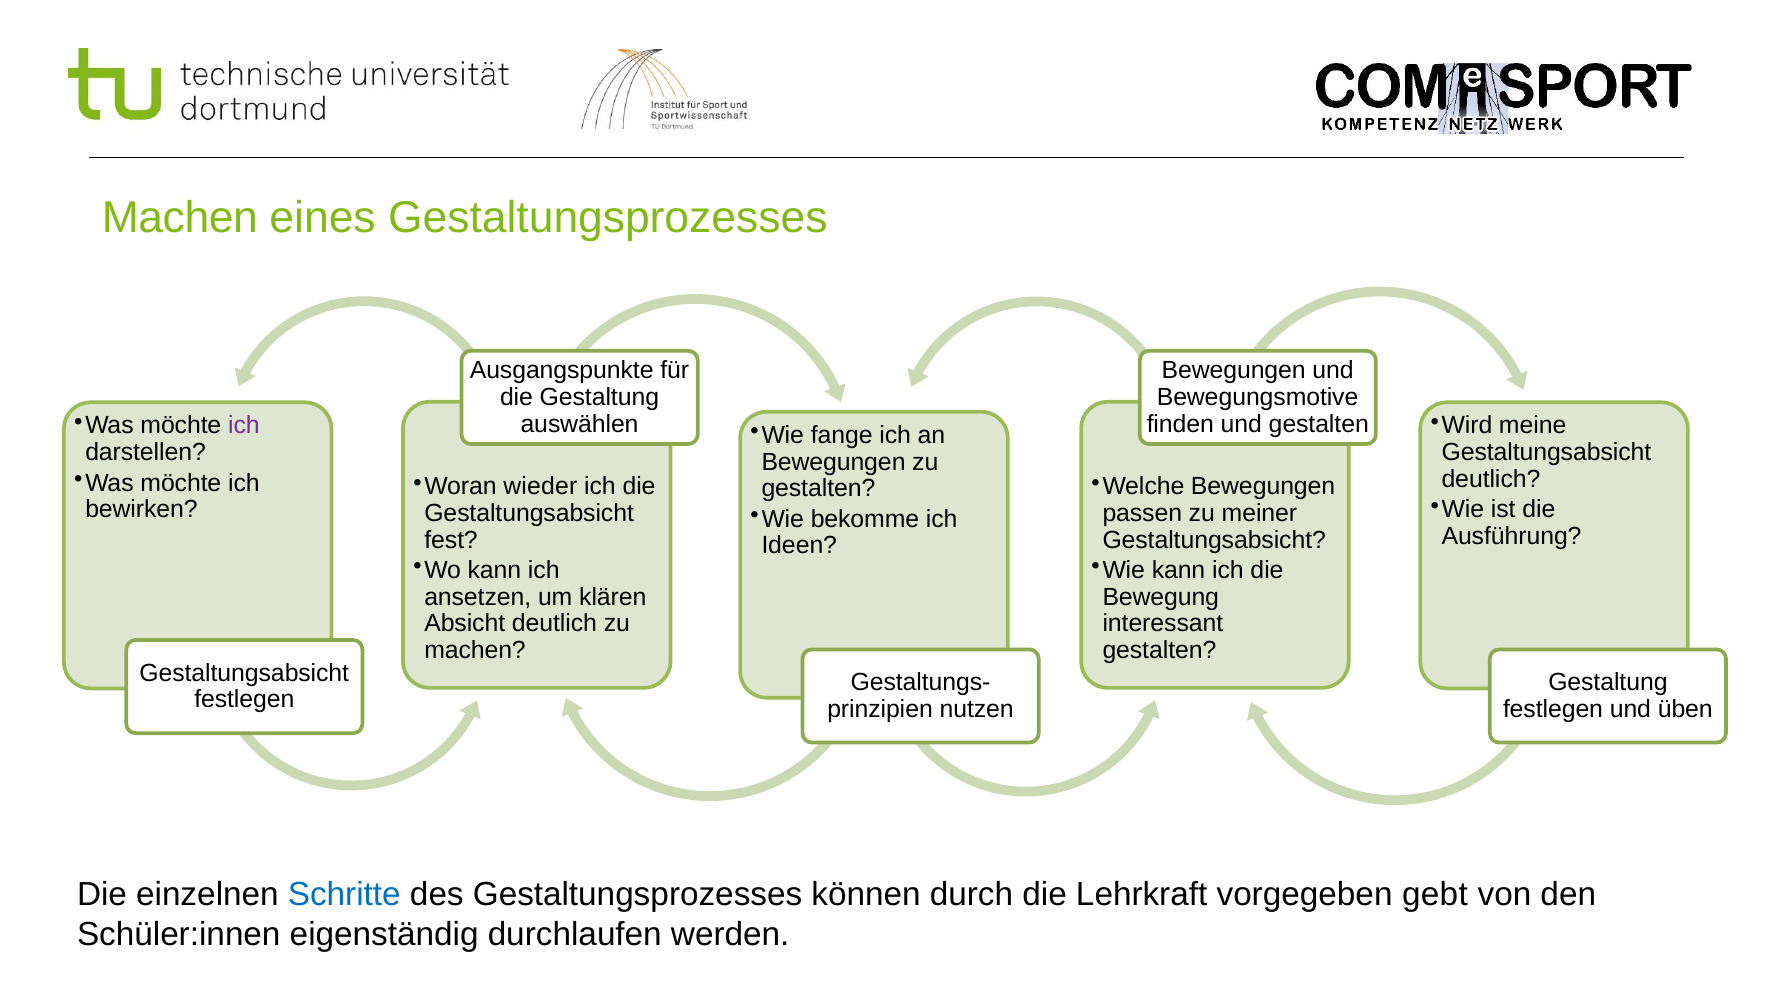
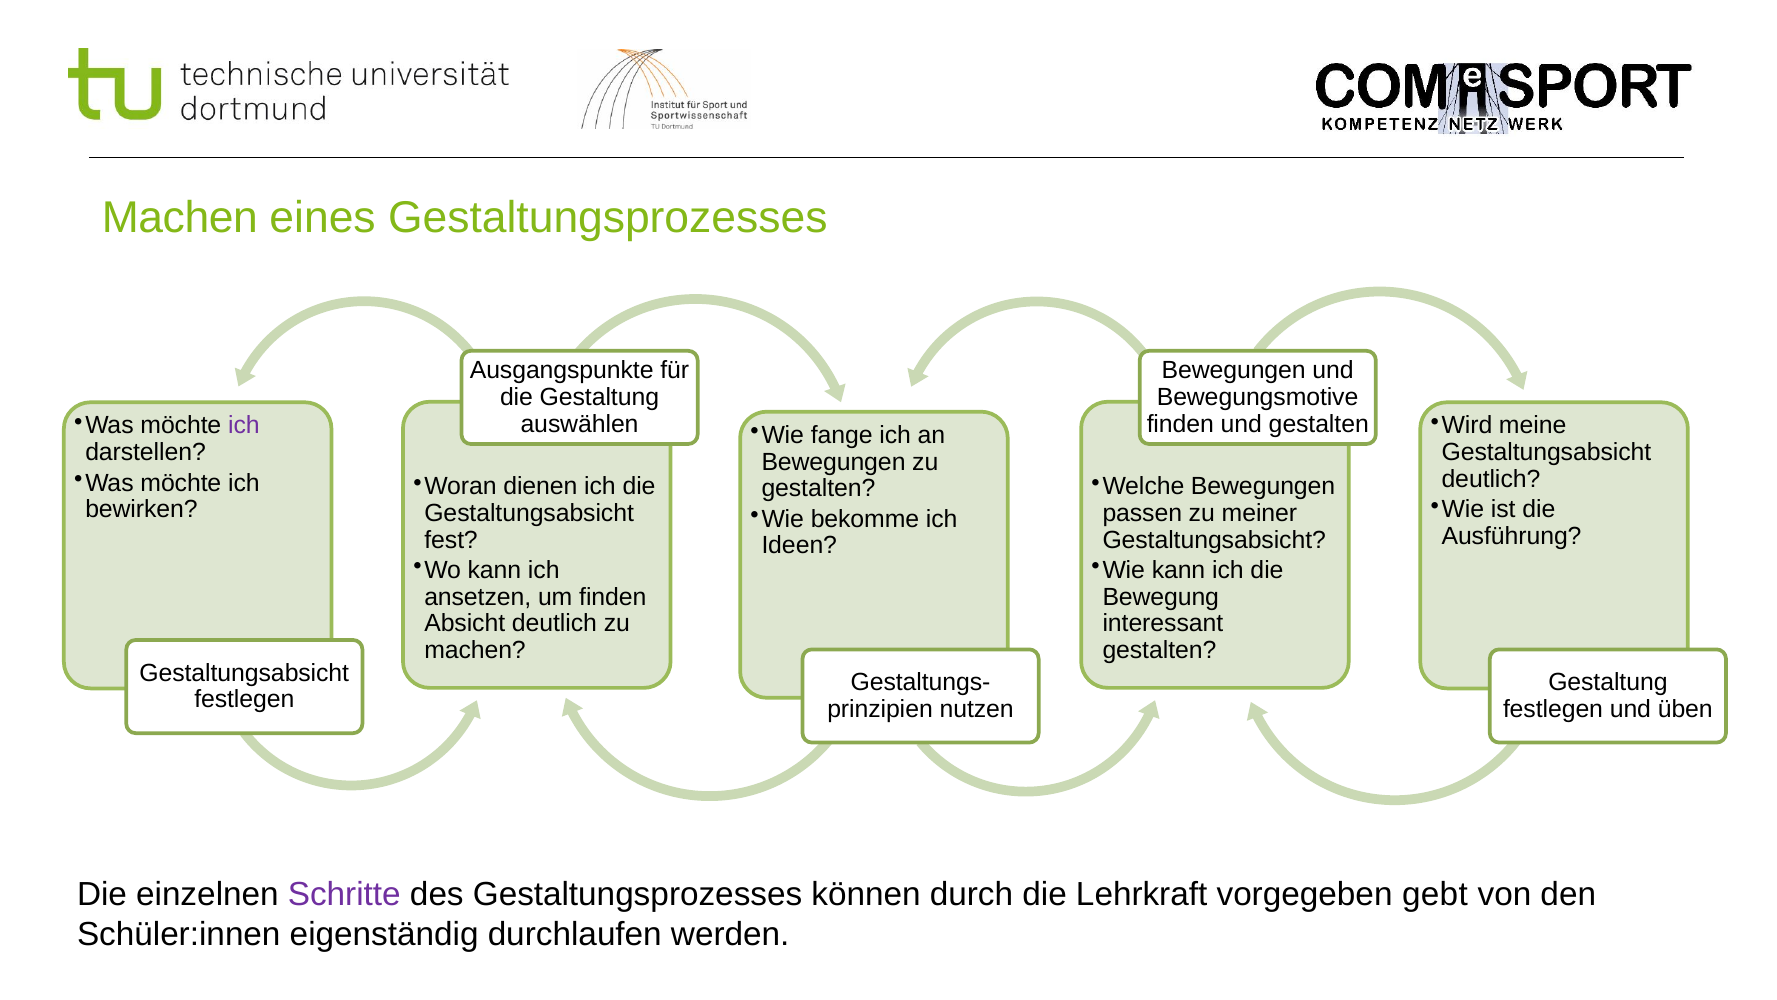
wieder: wieder -> dienen (540, 486)
um klären: klären -> finden (613, 597)
Schritte colour: blue -> purple (344, 894)
